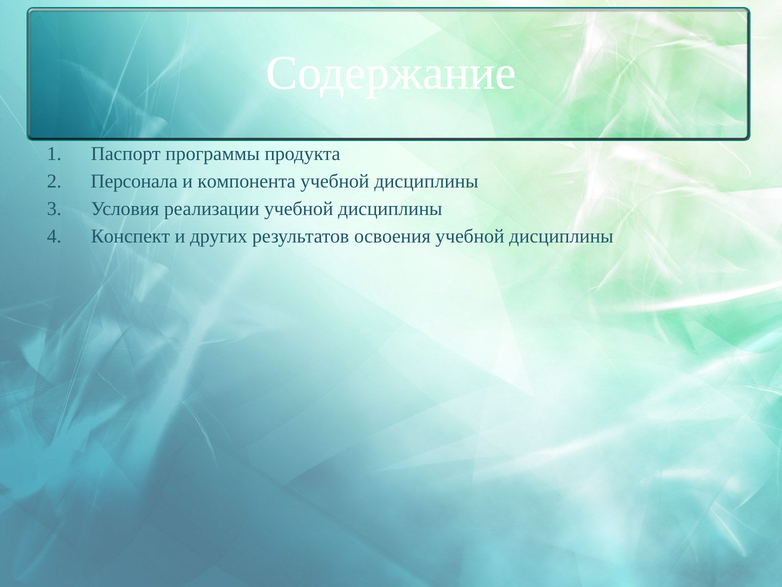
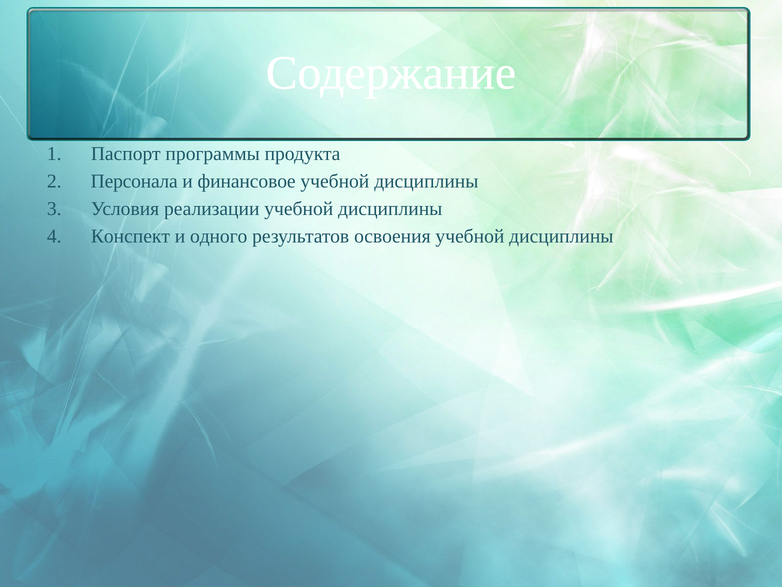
компонента: компонента -> финансовое (247, 181)
других: других -> одного (219, 236)
